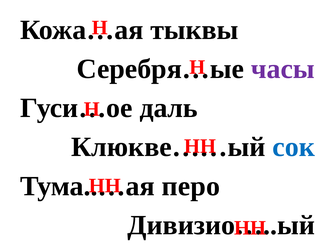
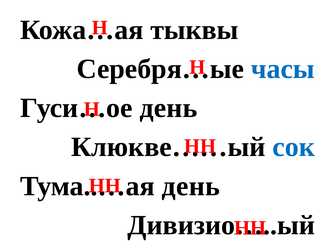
часы colour: purple -> blue (283, 69)
даль: даль -> день (168, 108)
перо: перо -> день (191, 186)
